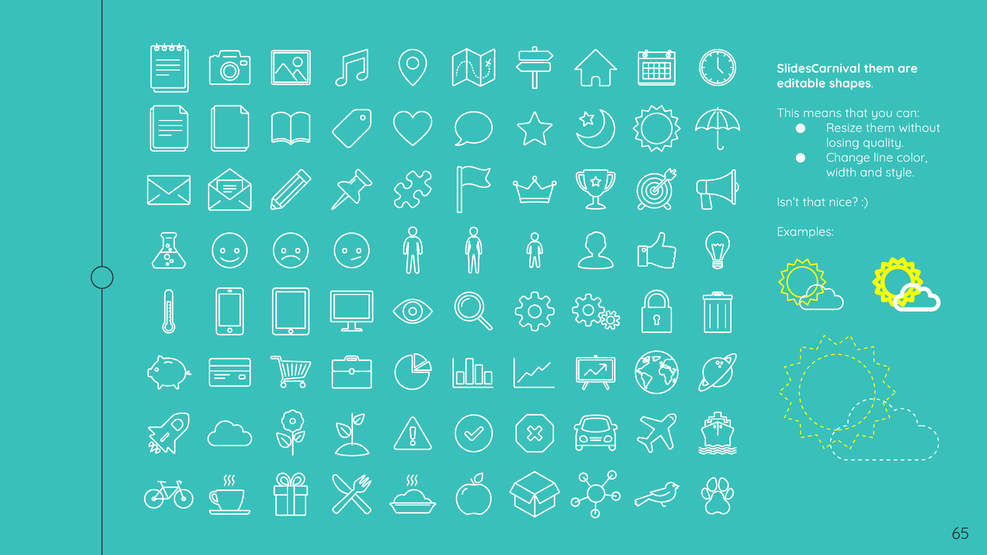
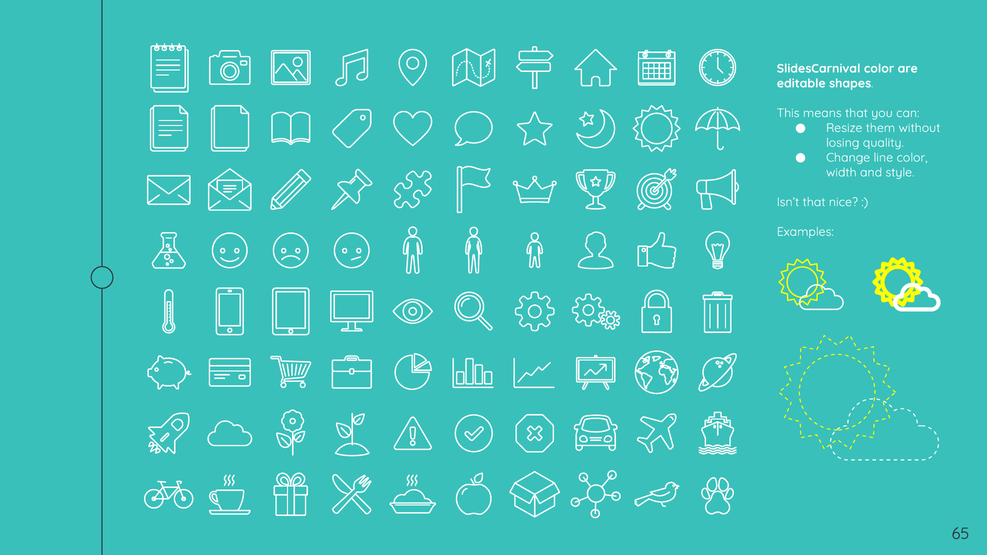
SlidesCarnival them: them -> color (879, 69)
